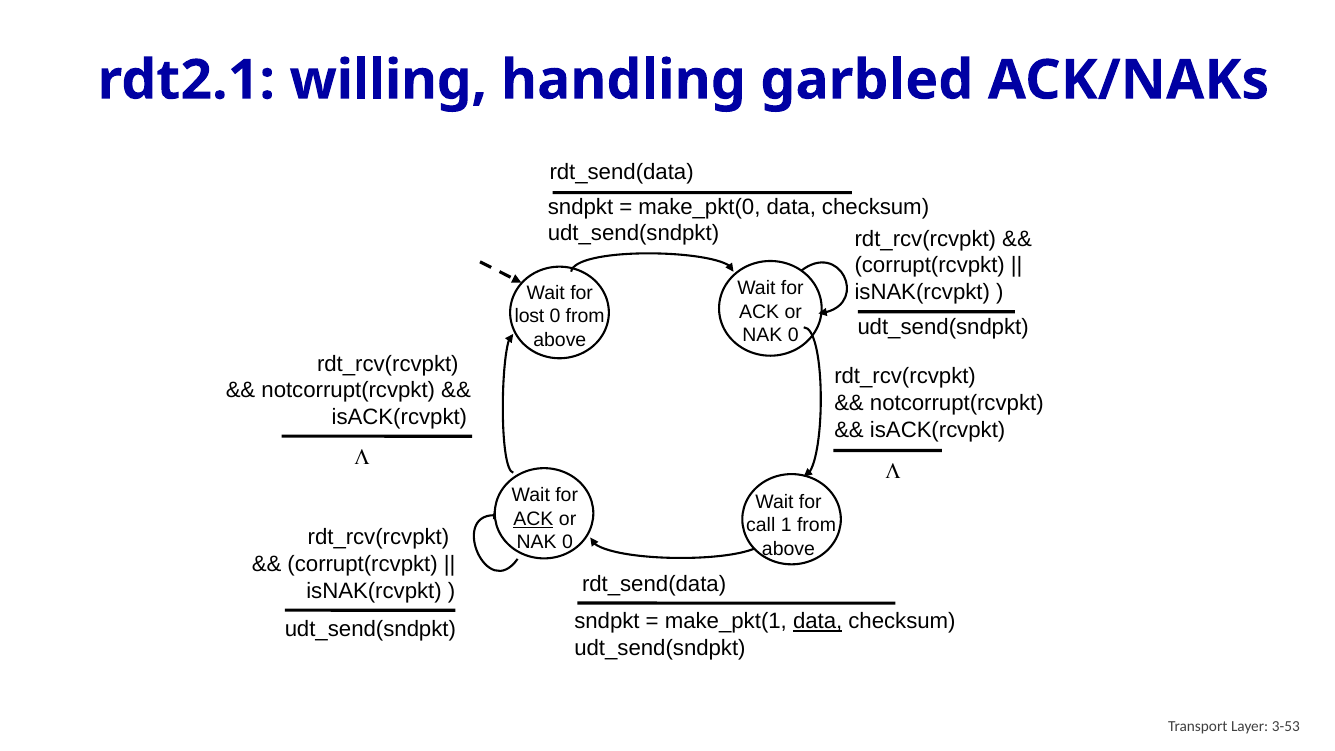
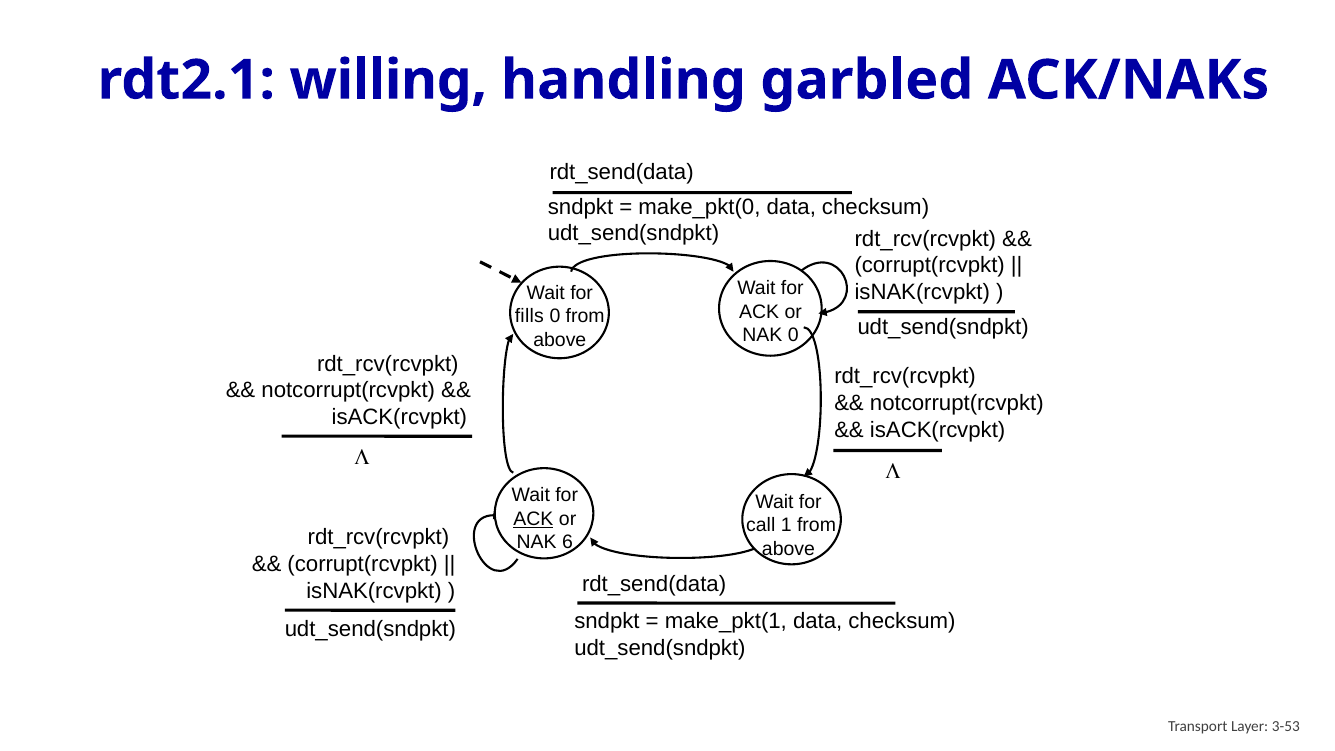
lost: lost -> fills (529, 316)
0: 0 -> 6 (568, 542)
data underline: present -> none (818, 621)
